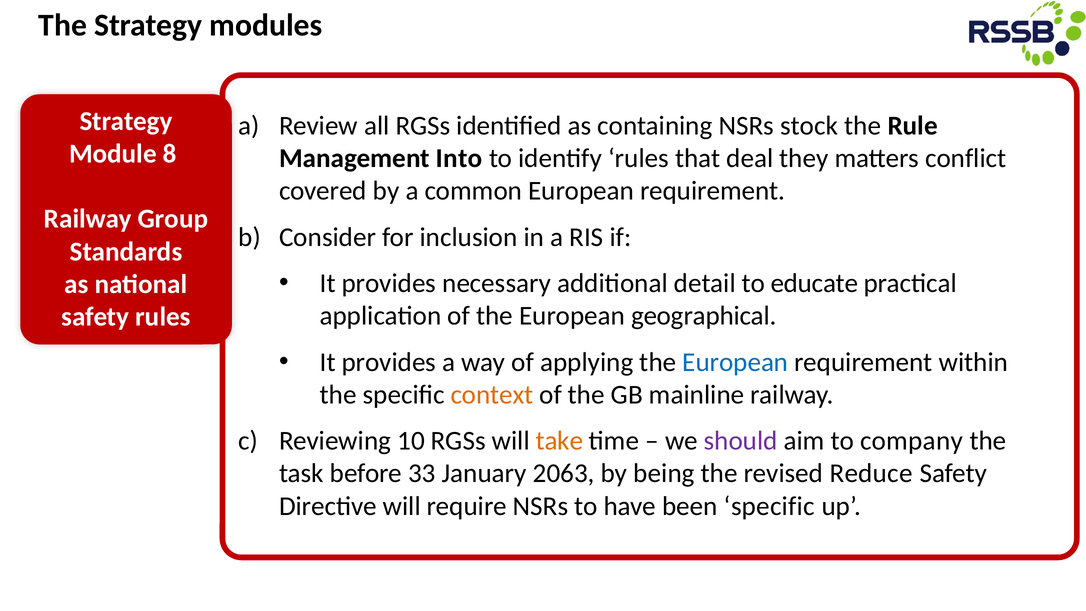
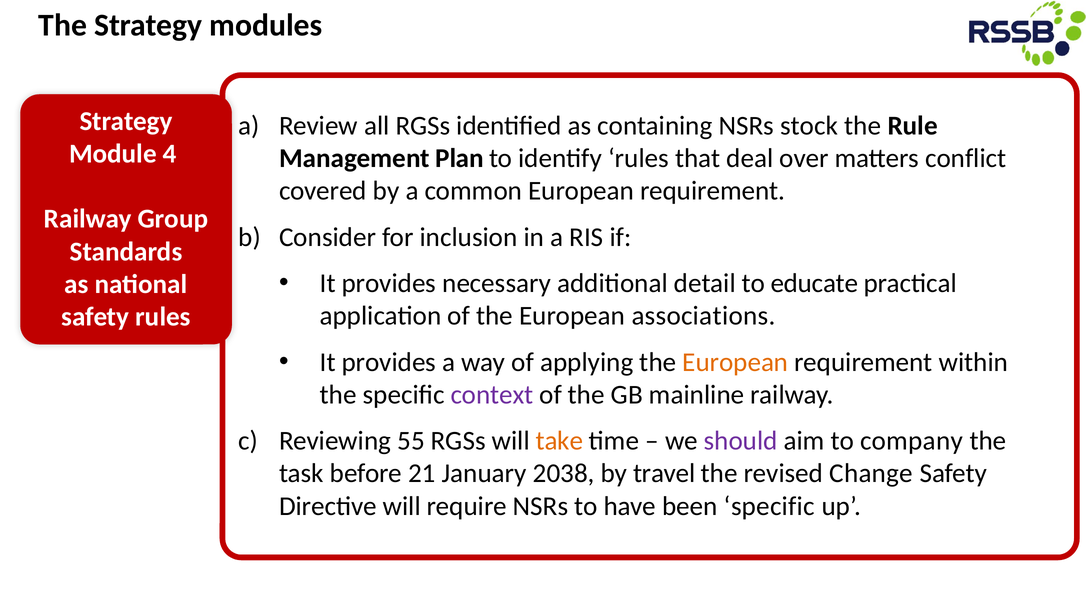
8: 8 -> 4 (170, 154)
Into: Into -> Plan (460, 158)
they: they -> over (804, 158)
geographical: geographical -> associations (703, 316)
European colour: blue -> orange (735, 362)
context colour: orange -> purple (492, 395)
10: 10 -> 55 (411, 441)
33: 33 -> 21 (422, 473)
2063: 2063 -> 2038 (564, 473)
being: being -> travel (664, 473)
Reduce: Reduce -> Change (871, 473)
